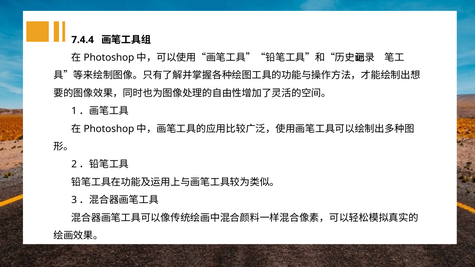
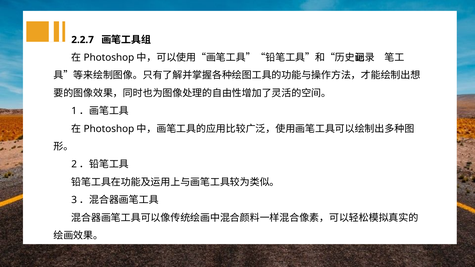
7.4.4: 7.4.4 -> 2.2.7 (83, 40)
